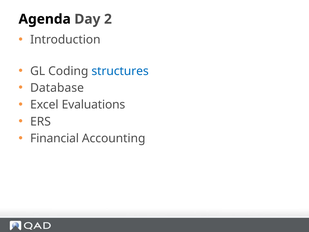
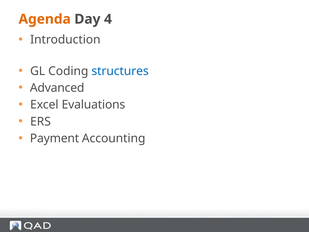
Agenda colour: black -> orange (45, 19)
2: 2 -> 4 (108, 19)
Database: Database -> Advanced (57, 88)
Financial: Financial -> Payment (55, 138)
